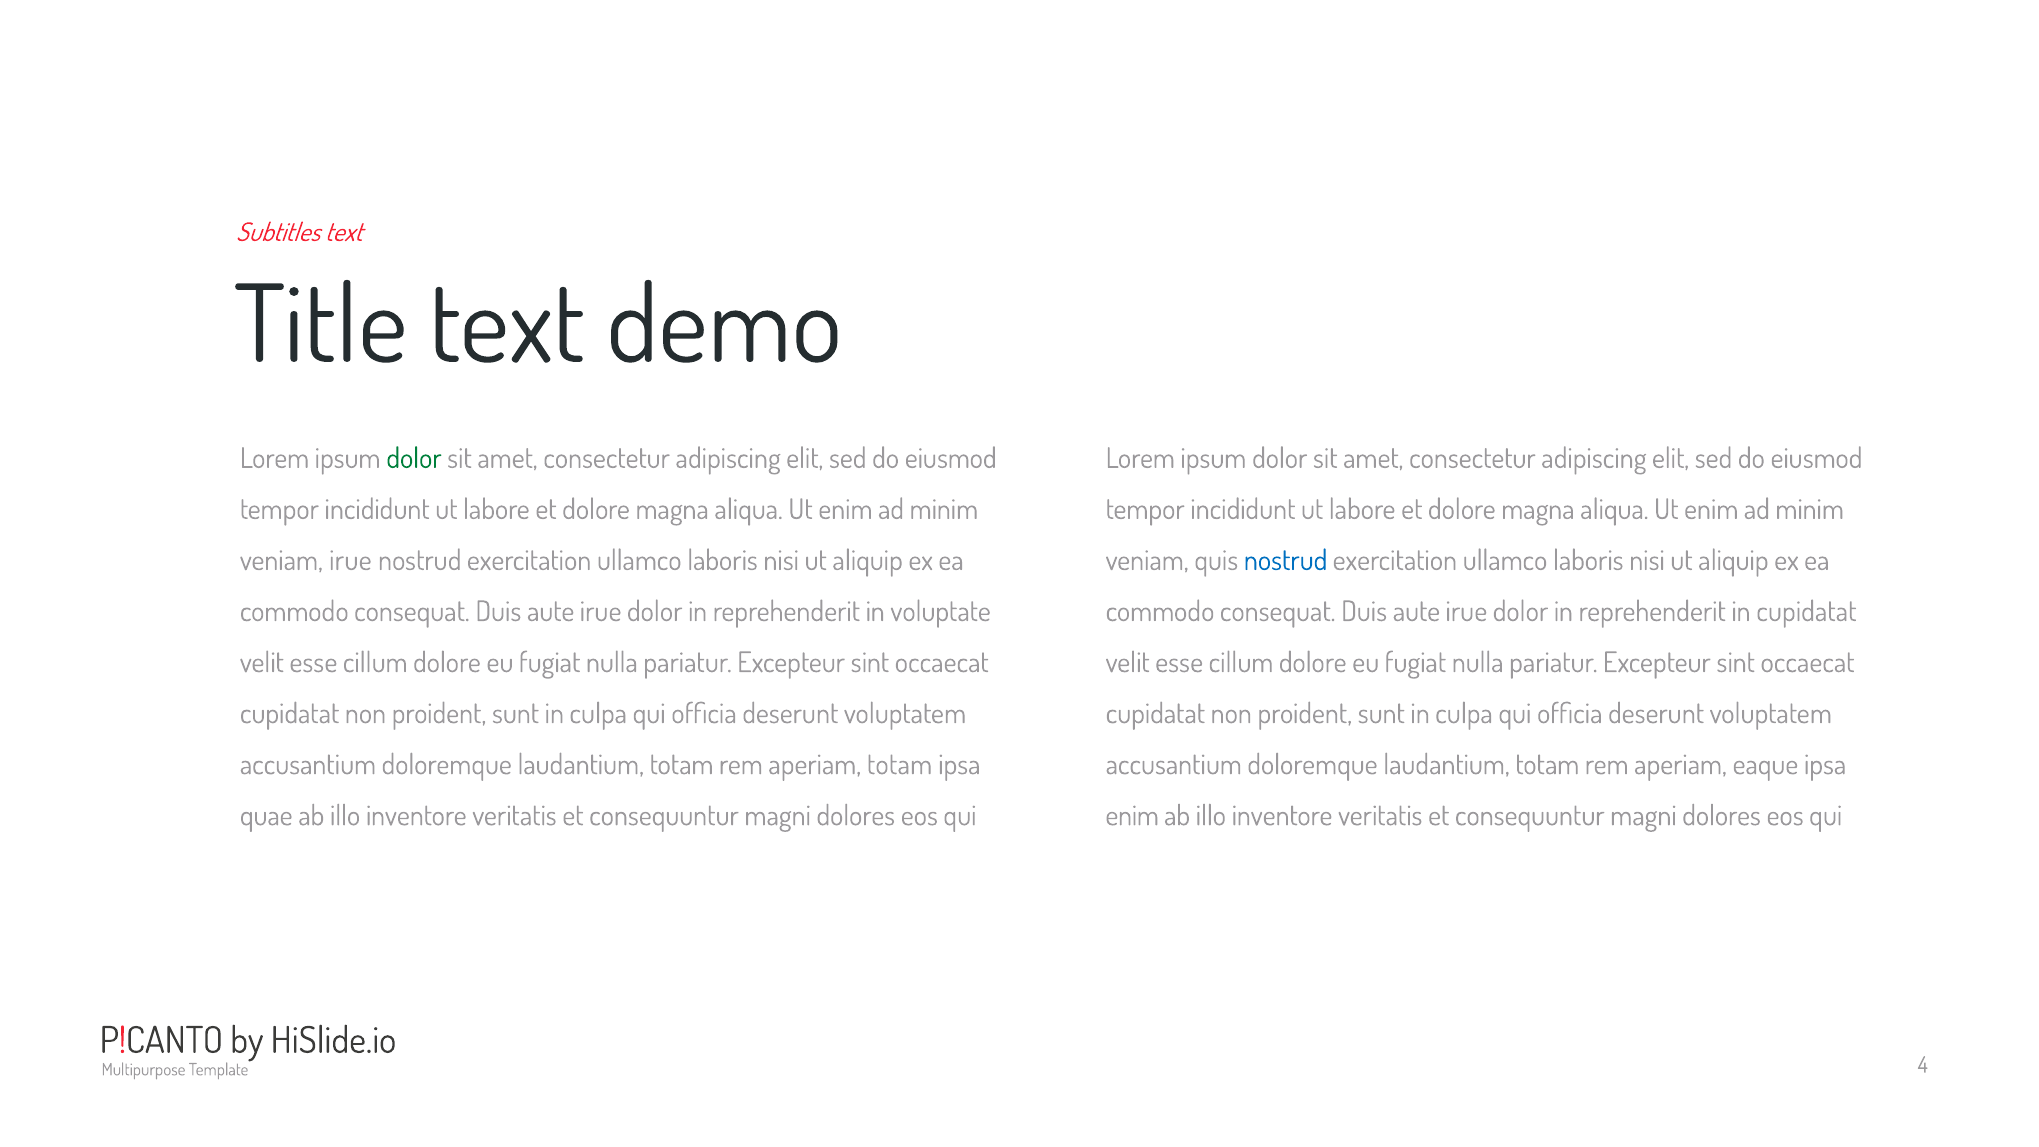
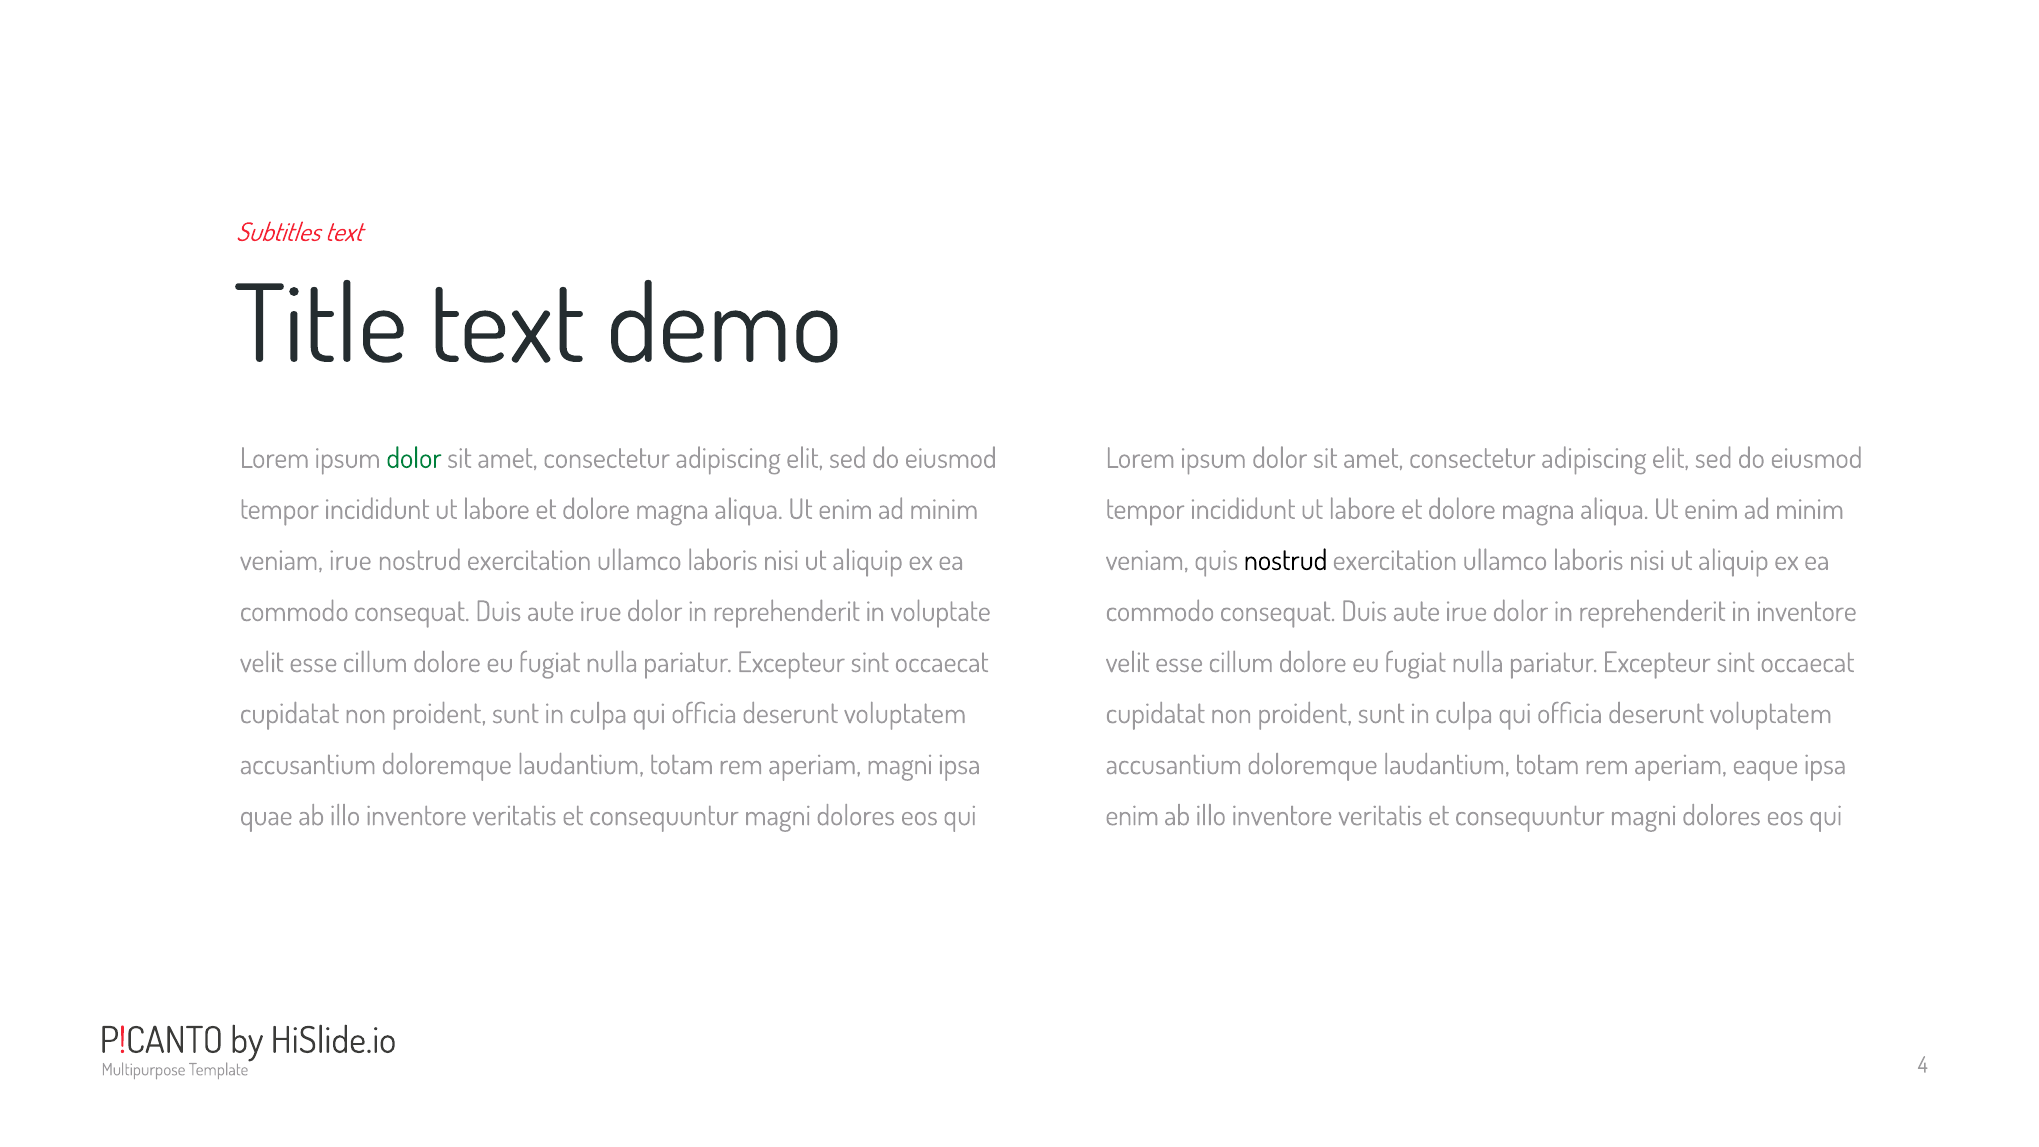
nostrud colour: blue -> black (1286, 561)
in cupidatat: cupidatat -> inventore (1806, 612)
aperiam totam: totam -> magni (900, 765)
